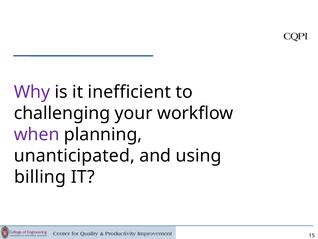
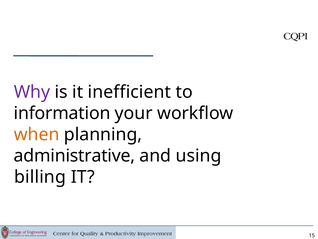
challenging: challenging -> information (62, 113)
when colour: purple -> orange (37, 134)
unanticipated: unanticipated -> administrative (74, 155)
